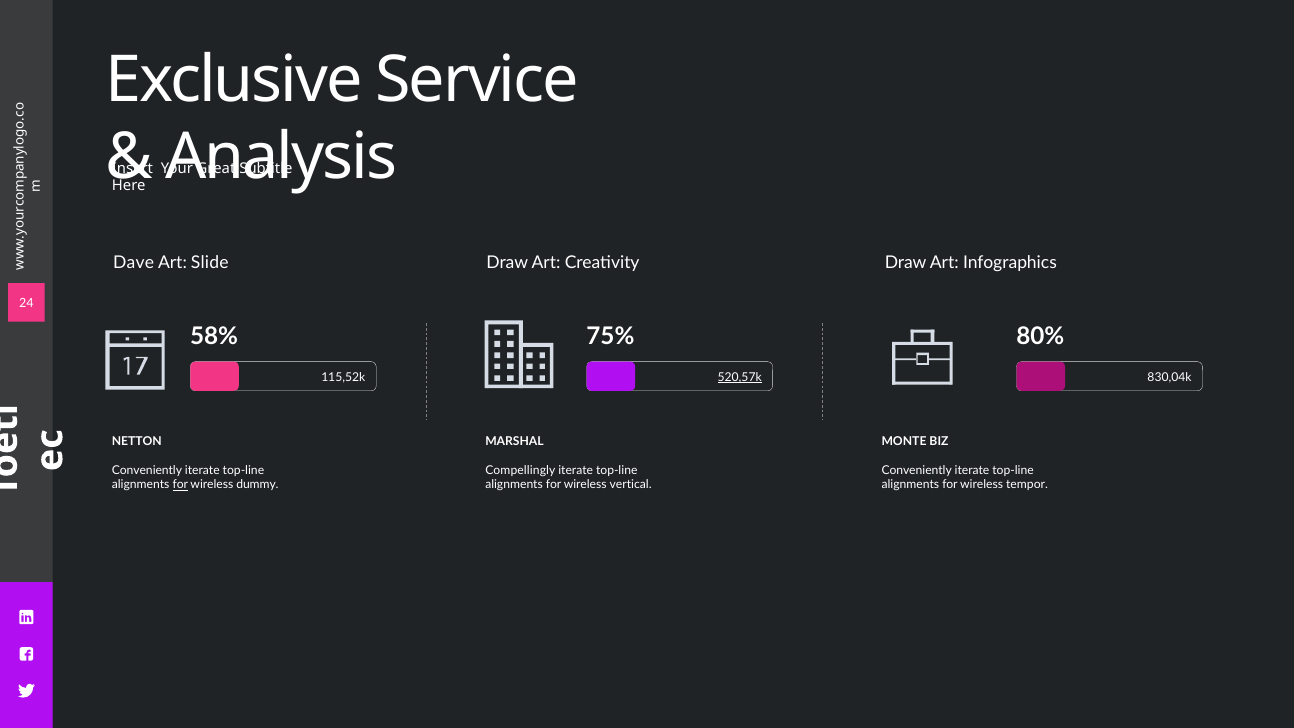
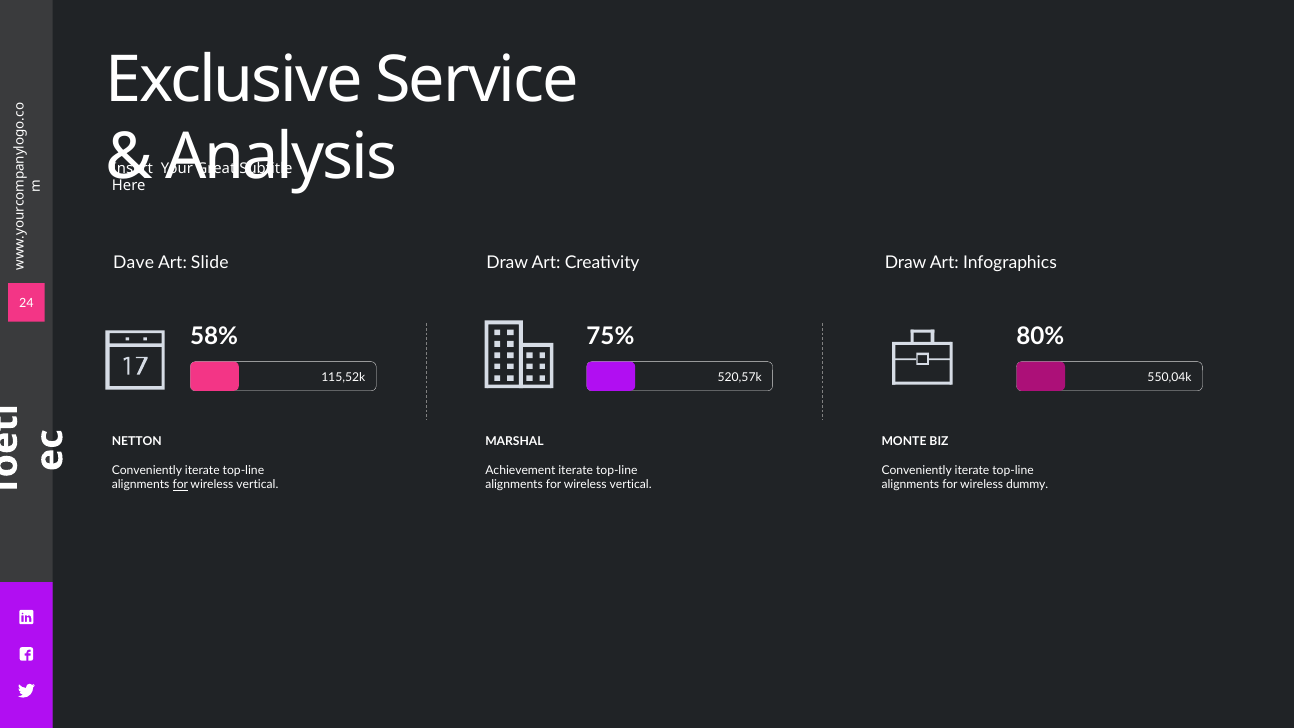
520,57k underline: present -> none (740, 377)
830,04k: 830,04k -> 550,04k (1170, 377)
Compellingly: Compellingly -> Achievement (520, 470)
dummy: dummy -> vertical (257, 485)
tempor: tempor -> dummy (1027, 485)
